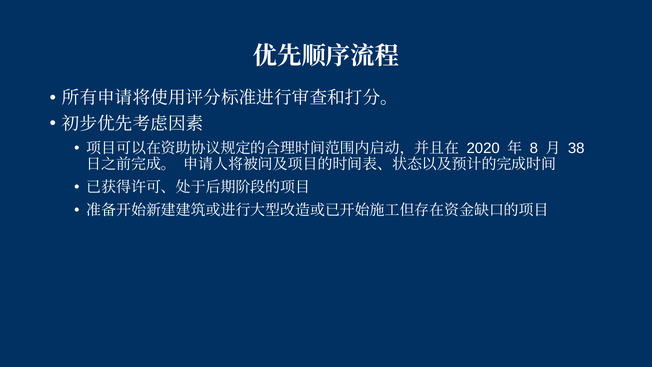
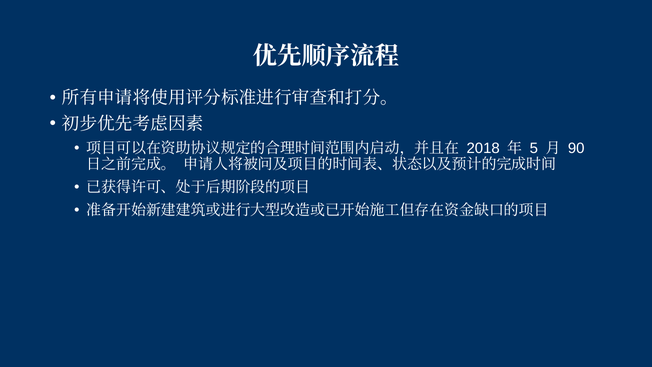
2020: 2020 -> 2018 (483, 148)
8: 8 -> 5 (534, 148)
38: 38 -> 90 (576, 148)
